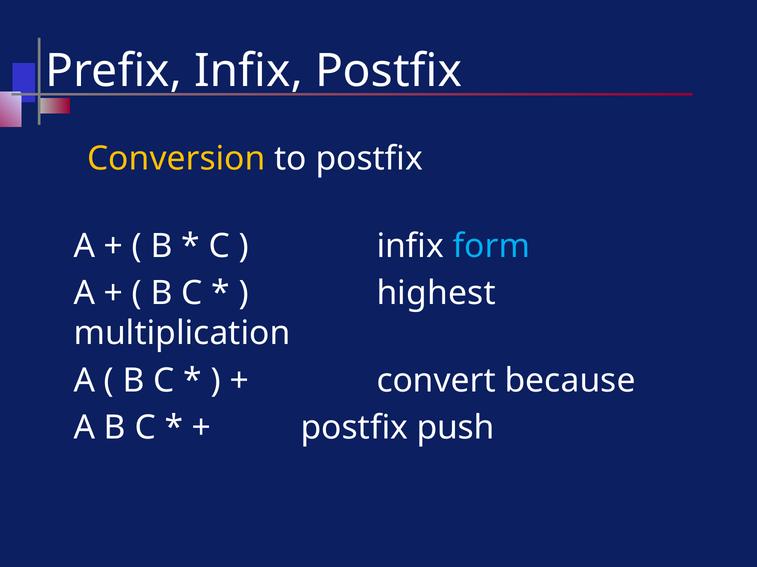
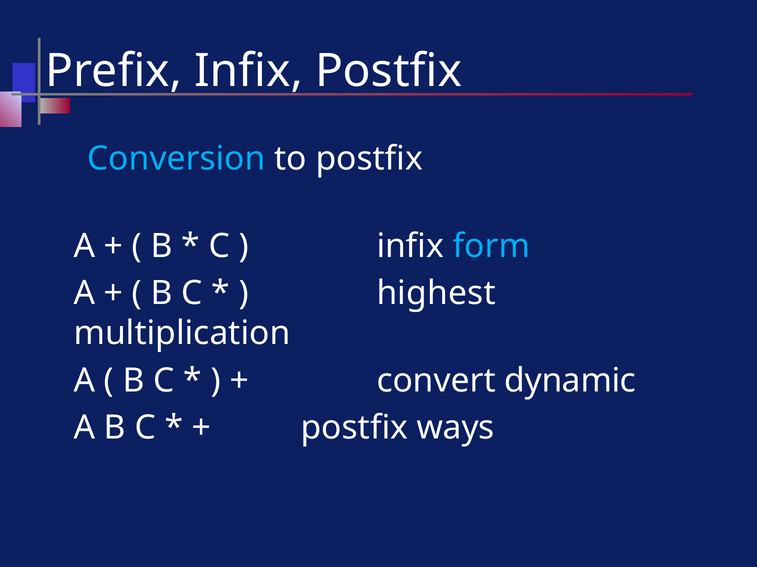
Conversion colour: yellow -> light blue (176, 159)
because: because -> dynamic (570, 381)
push: push -> ways (456, 428)
